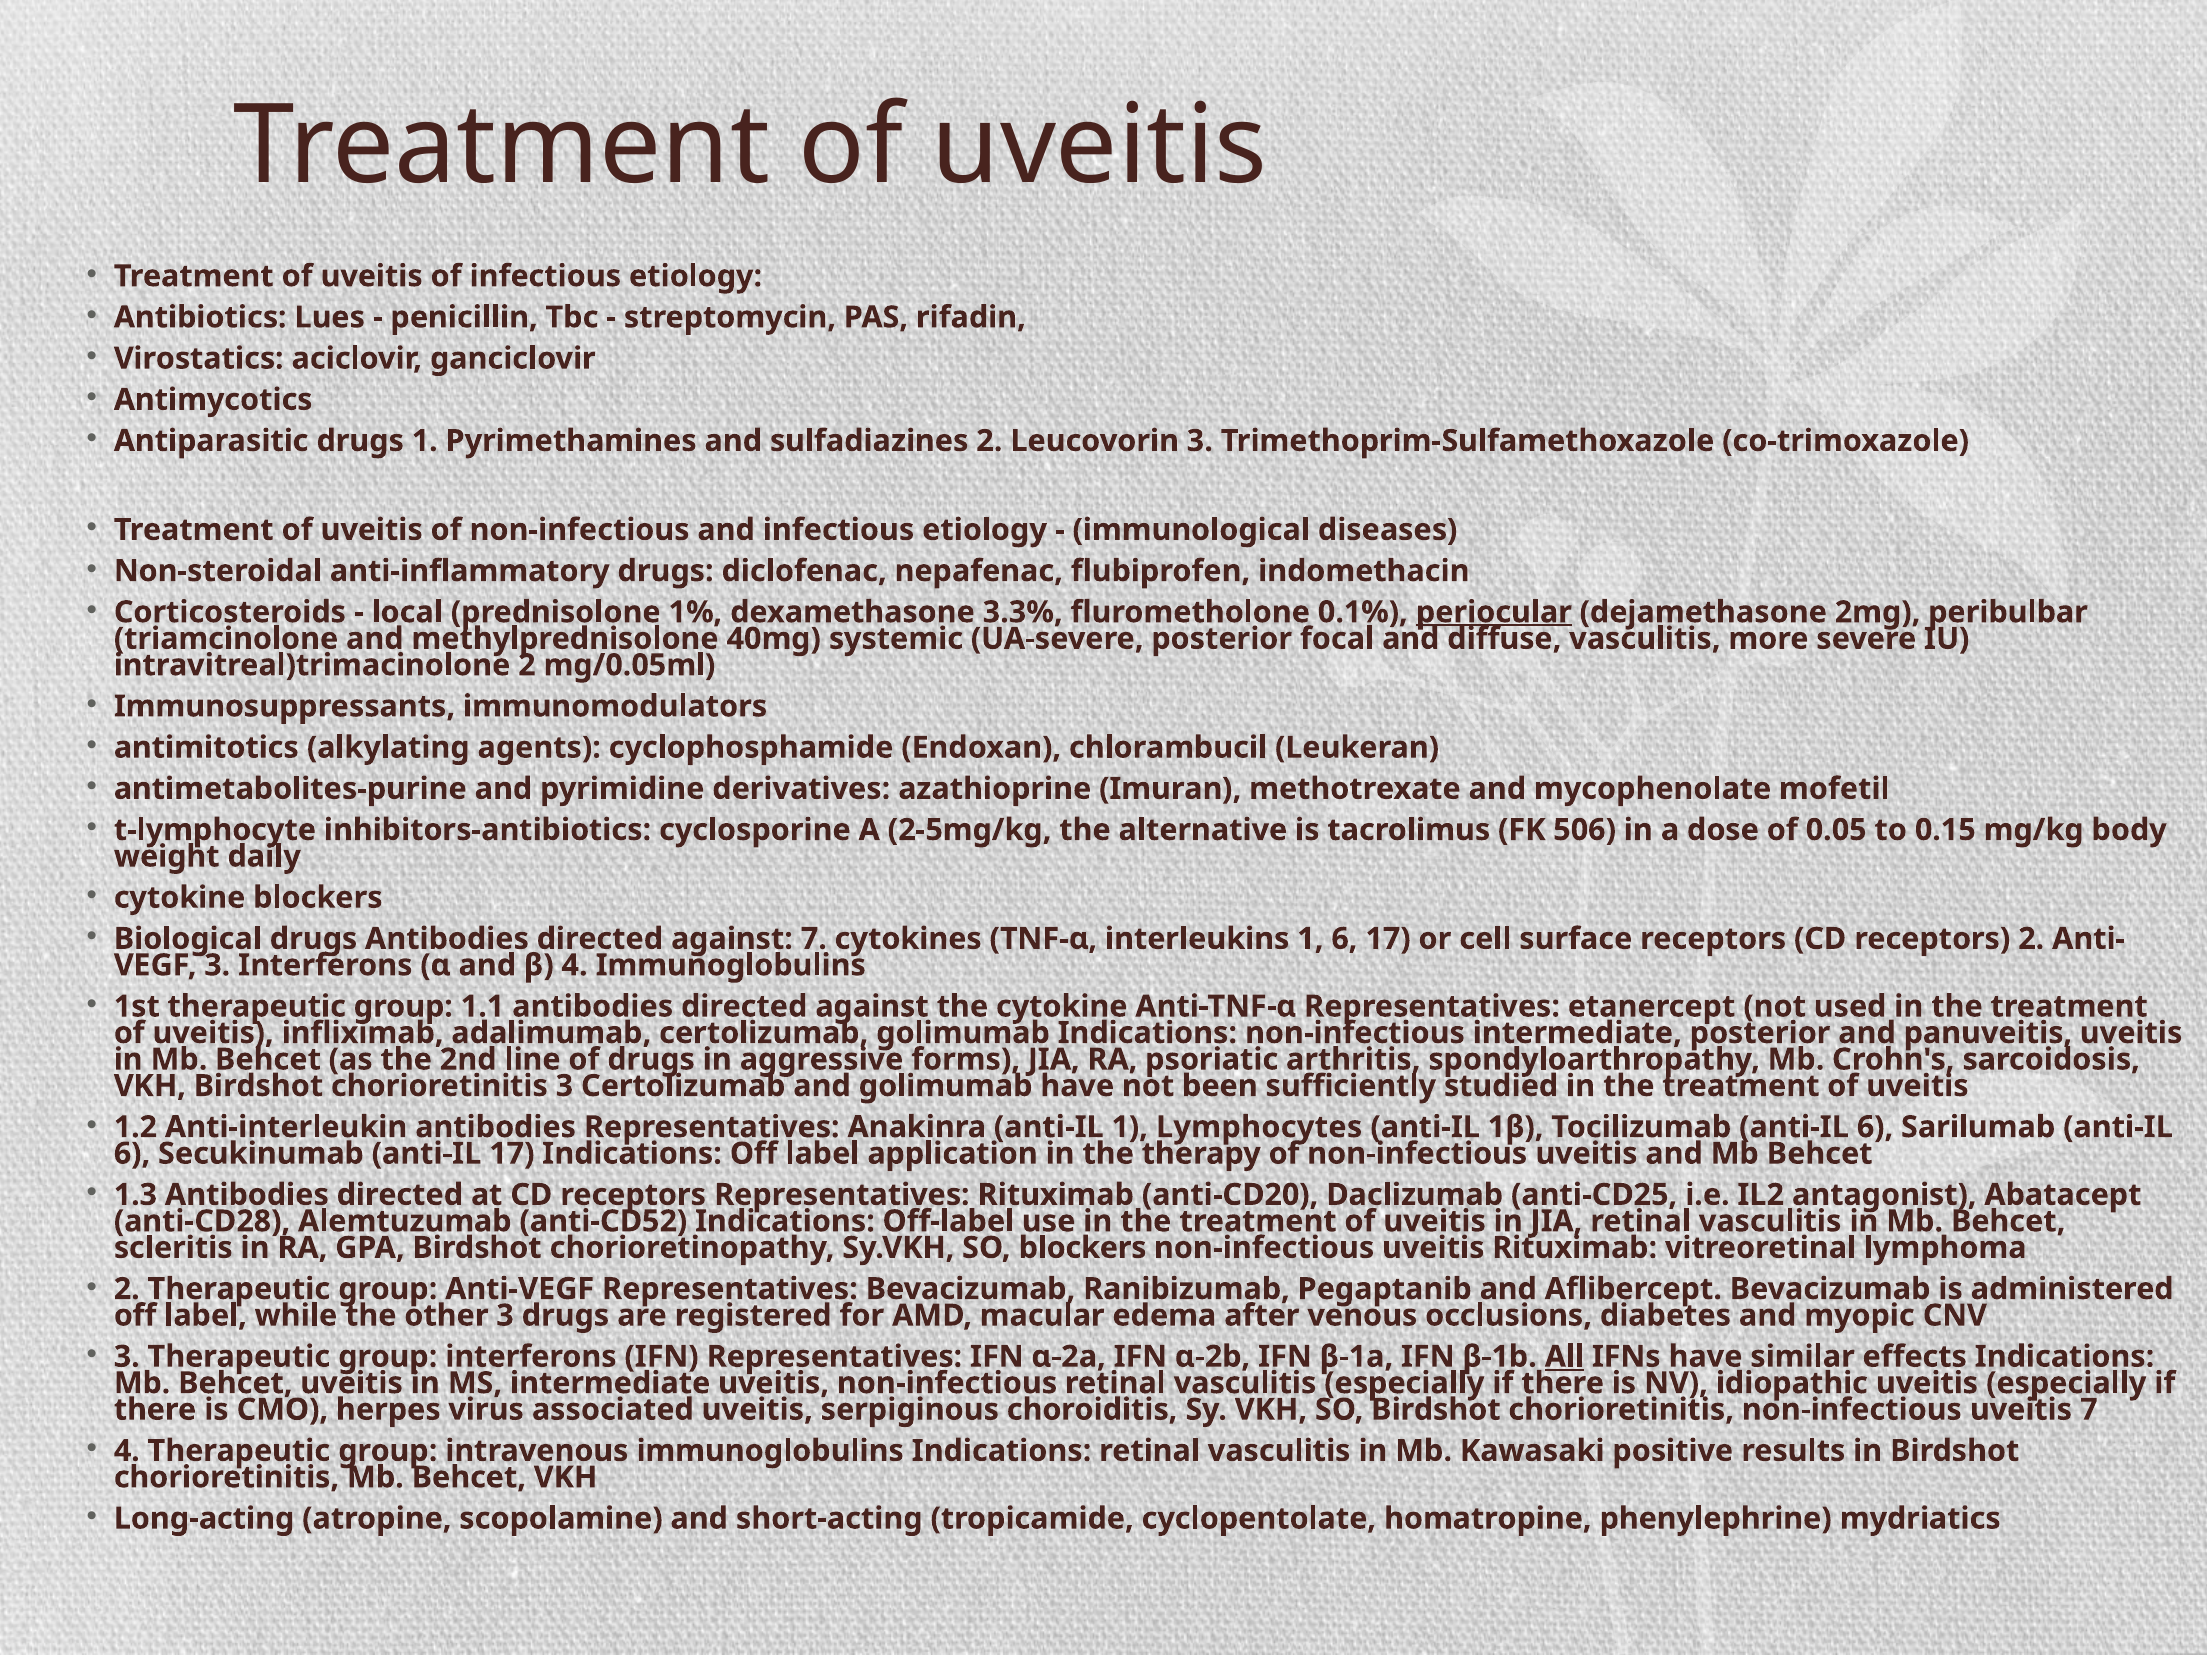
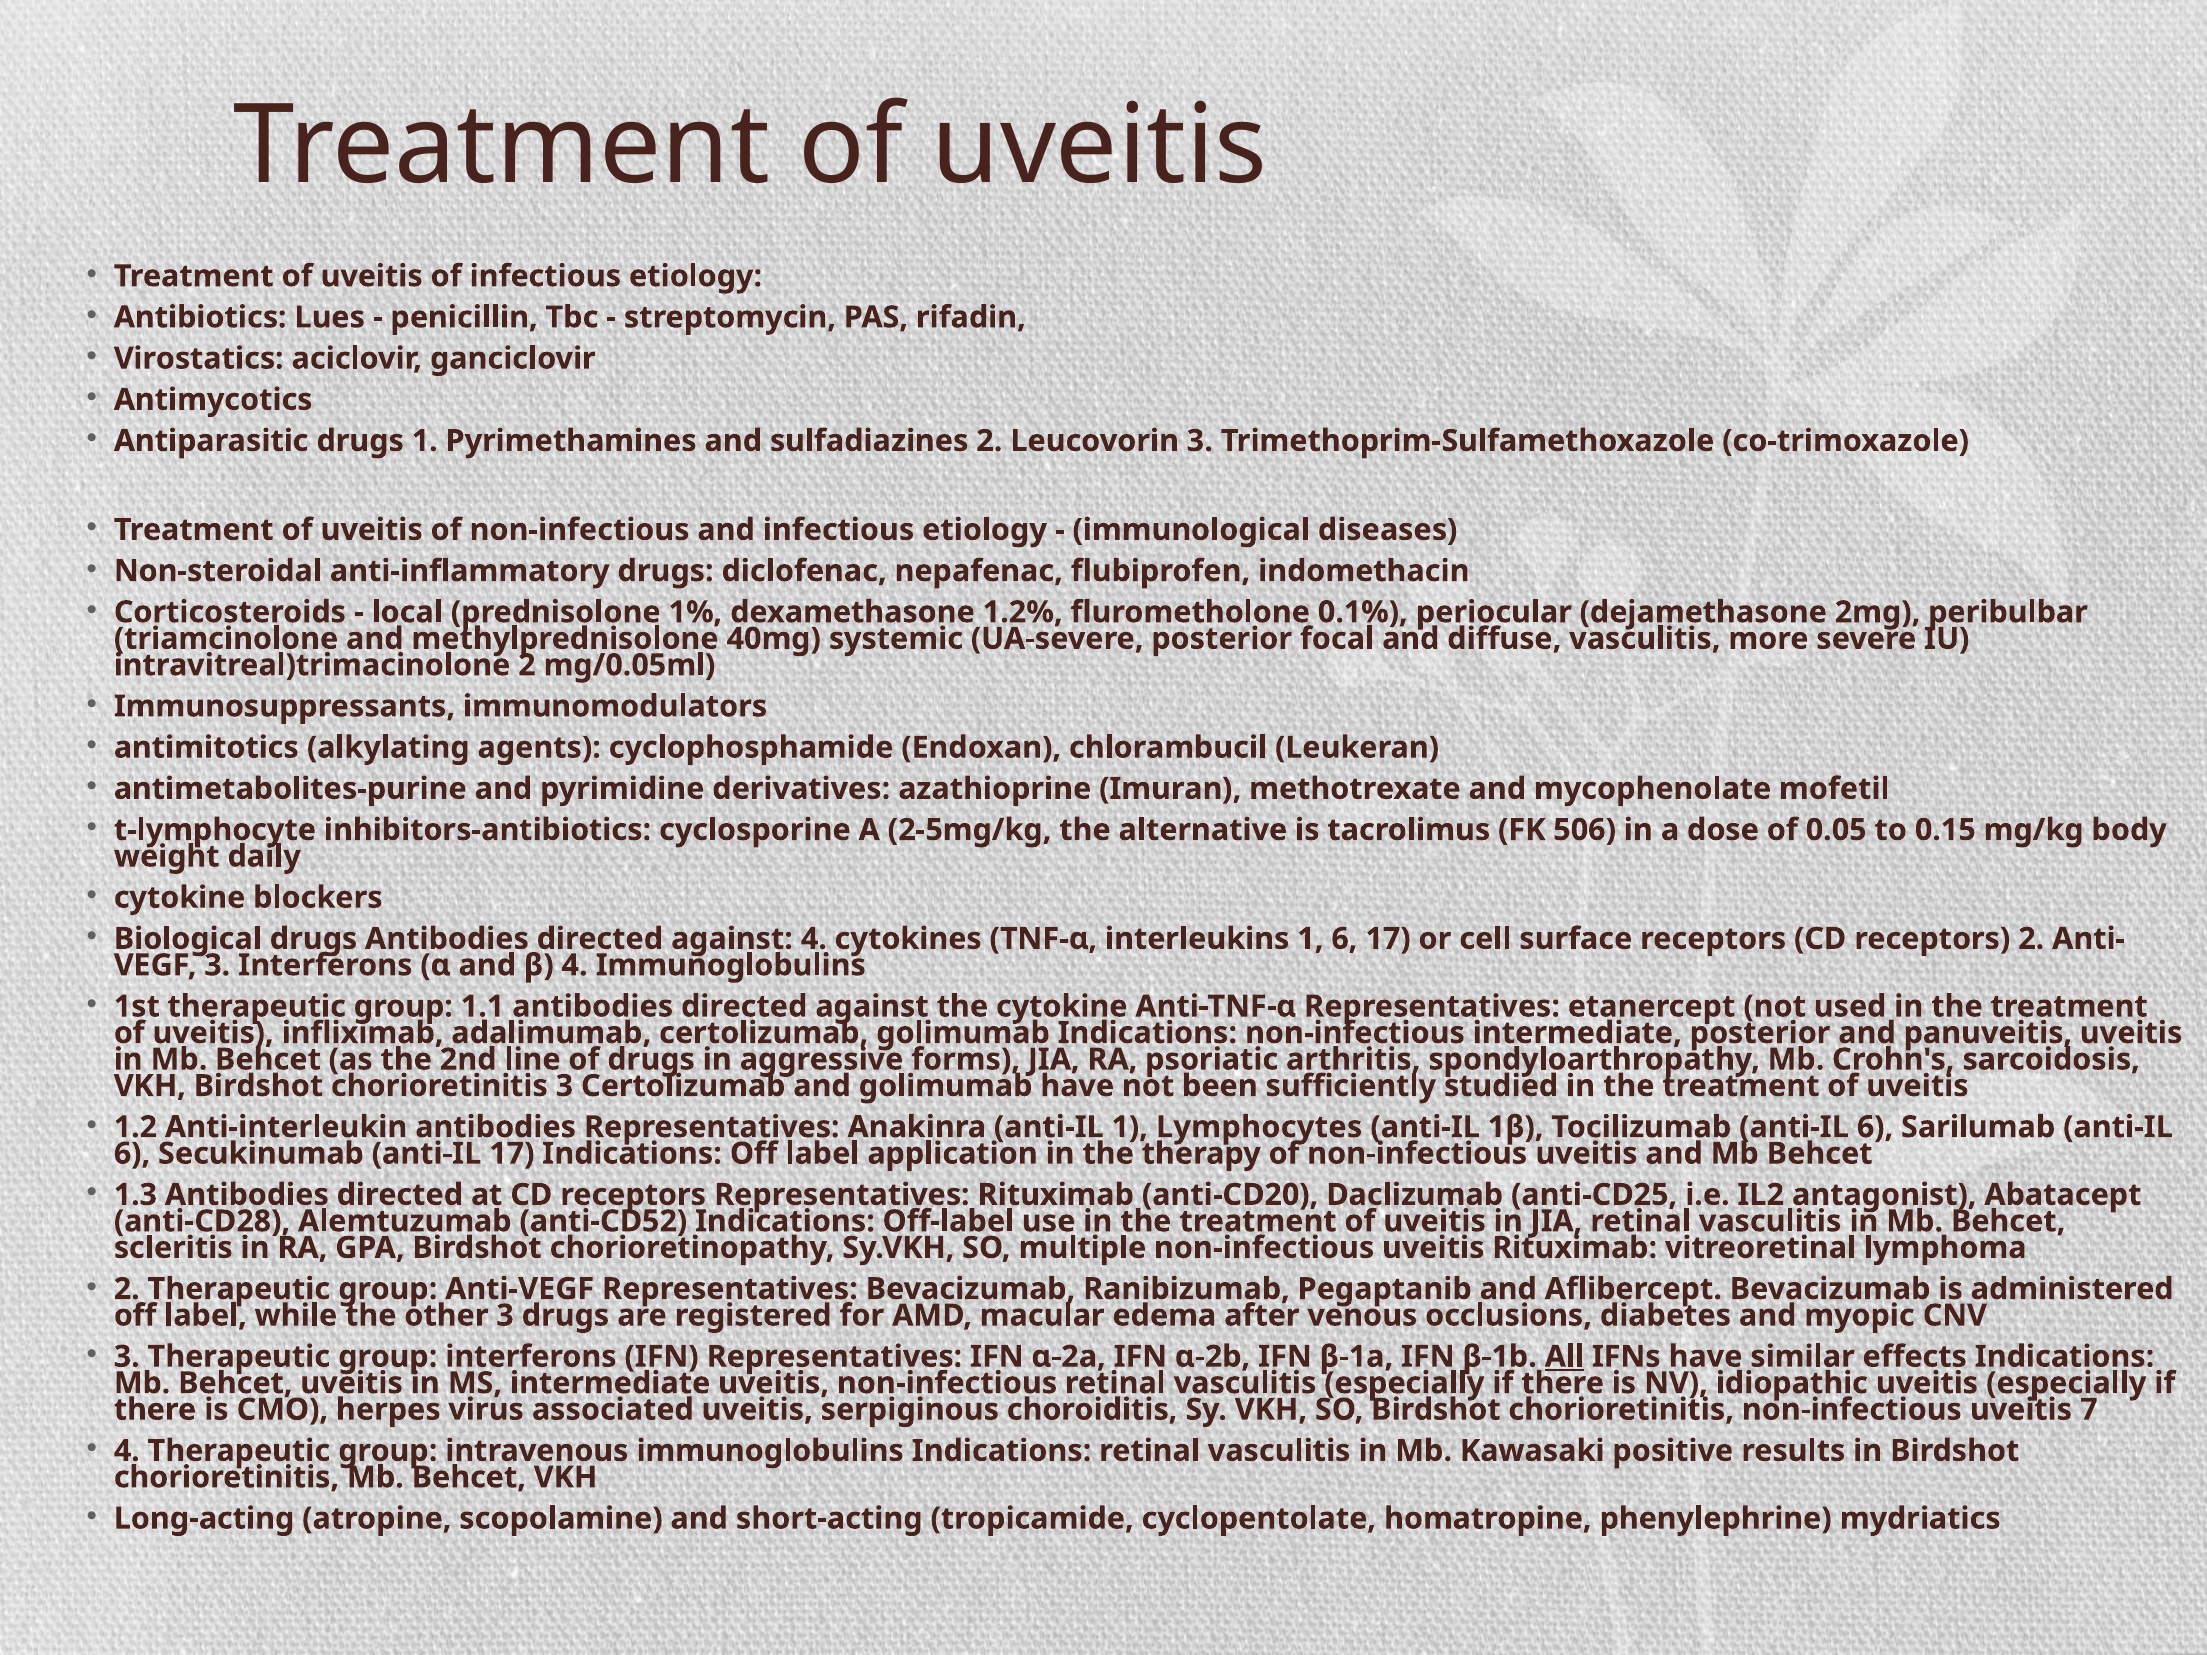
3.3%: 3.3% -> 1.2% (1023, 612)
periocular underline: present -> none (1494, 612)
against 7: 7 -> 4 (814, 939)
SO blockers: blockers -> multiple (1083, 1248)
